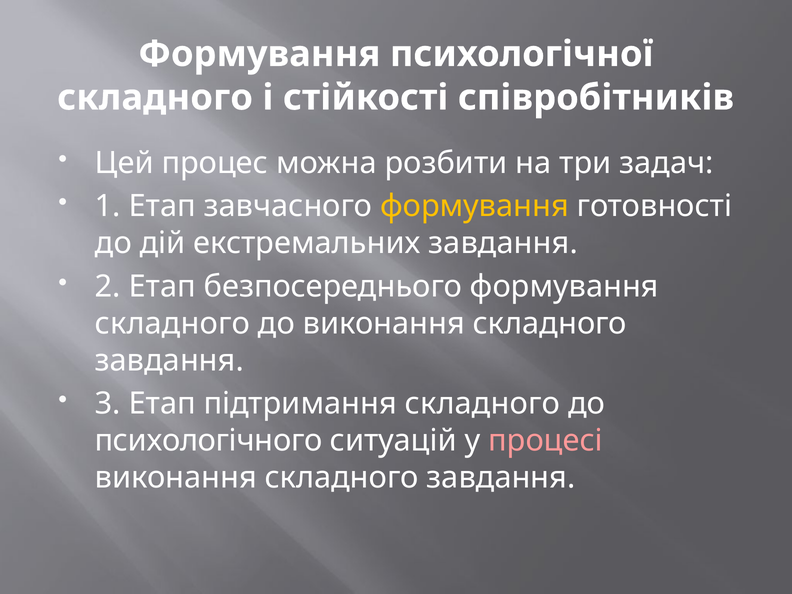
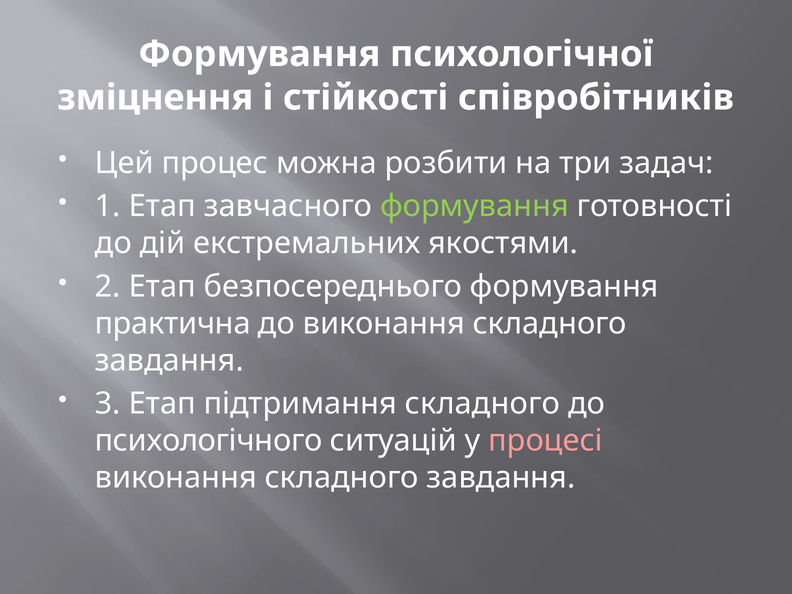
складного: складного -> зміцнення (155, 98)
формування colour: yellow -> light green (475, 206)
екстремальних завдання: завдання -> якостями (503, 243)
складного: складного -> практична (173, 323)
